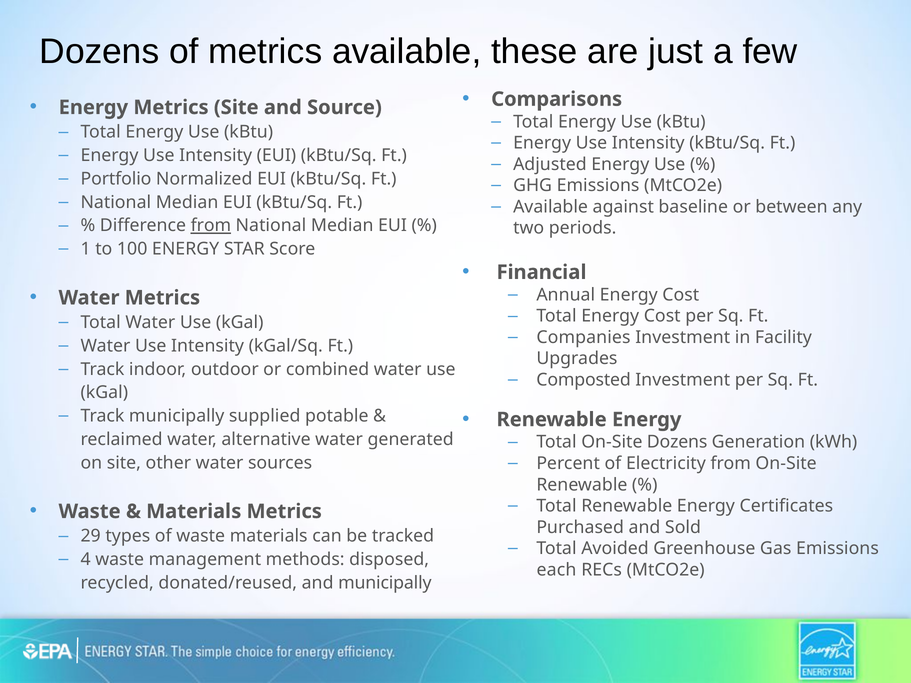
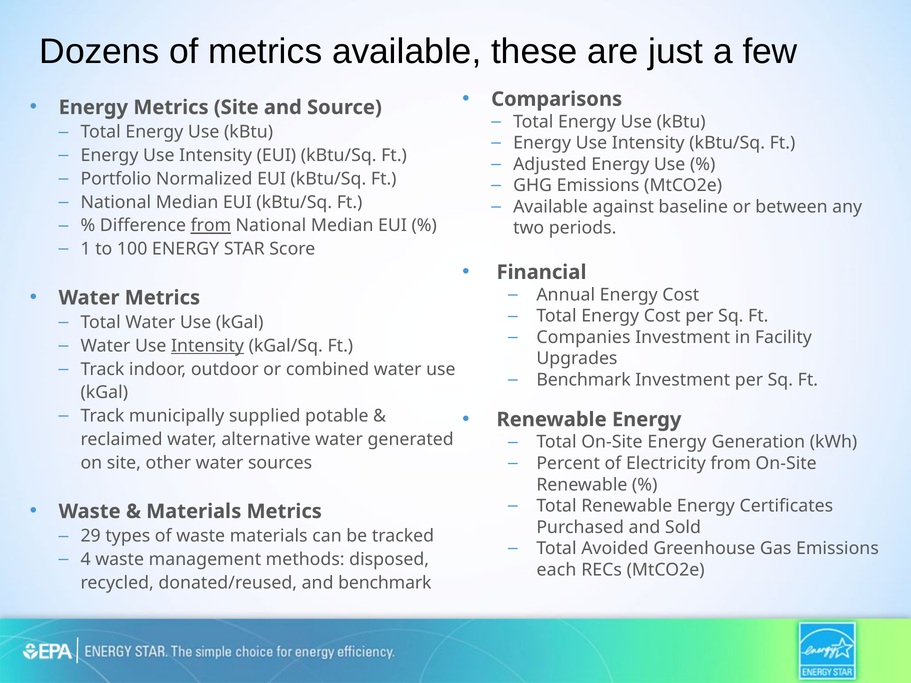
Intensity underline: none -> present (208, 346)
Composted: Composted -> Benchmark (584, 380)
On-Site Dozens: Dozens -> Energy (677, 442)
and municipally: municipally -> benchmark (385, 583)
